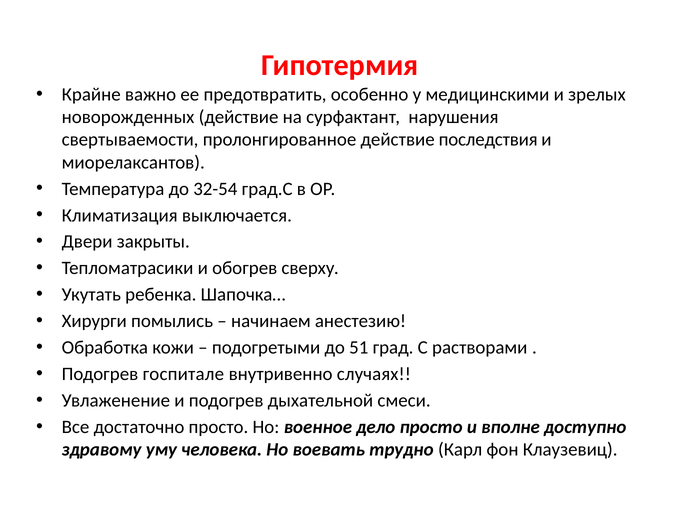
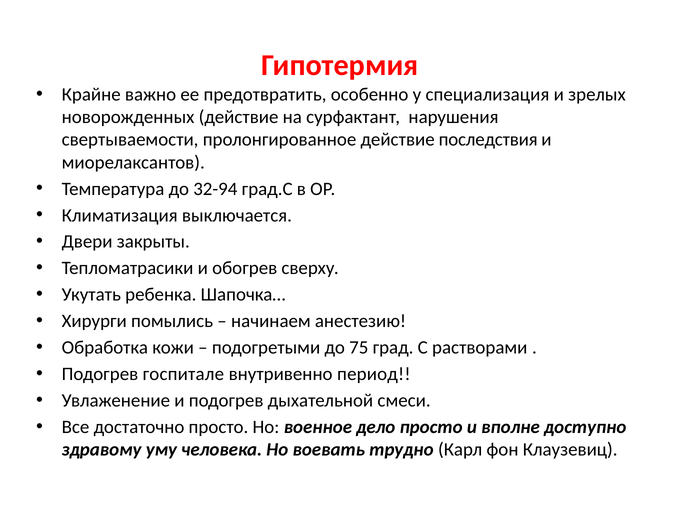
медицинскими: медицинскими -> специализация (487, 94)
32-54: 32-54 -> 32-94 (215, 189)
51: 51 -> 75 (359, 348)
случаях: случаях -> период (374, 374)
